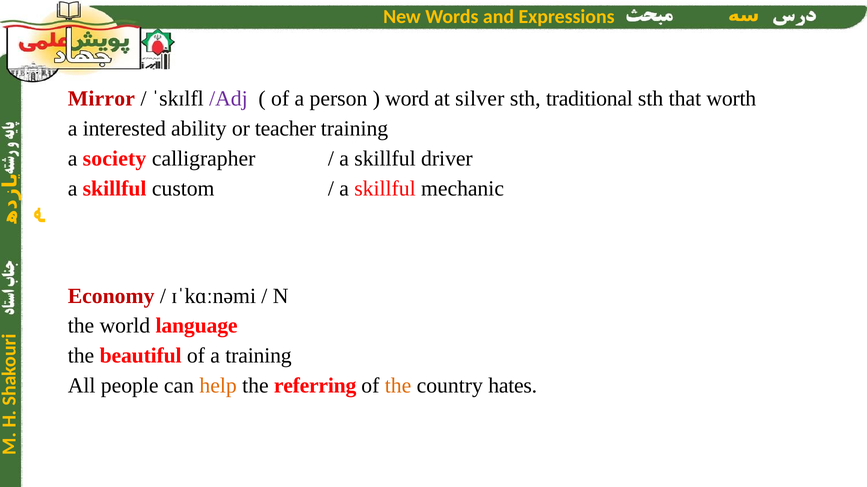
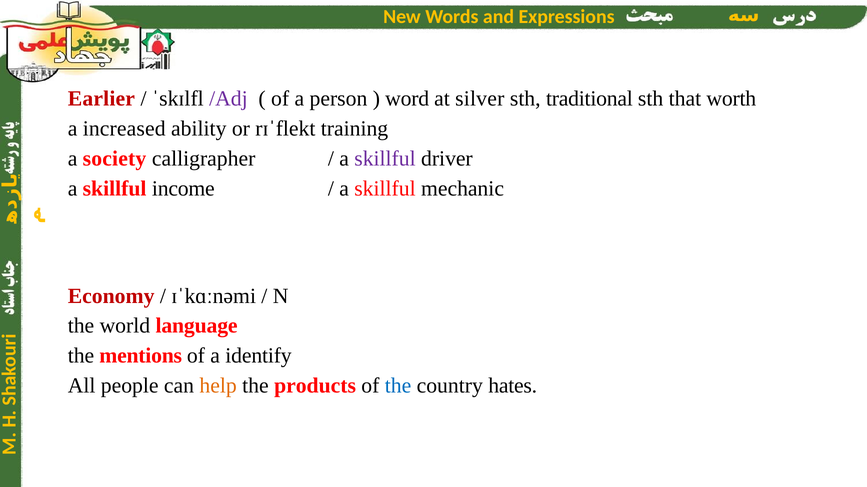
Mirror: Mirror -> Earlier (101, 99)
interested: interested -> increased (124, 129)
teacher: teacher -> rɪˈflekt (285, 129)
skillful colour: black -> purple (385, 159)
custom: custom -> income (183, 189)
beautiful: beautiful -> mentions (141, 356)
a training: training -> identify (259, 356)
referring: referring -> products (315, 386)
the colour: orange -> blue (398, 386)
